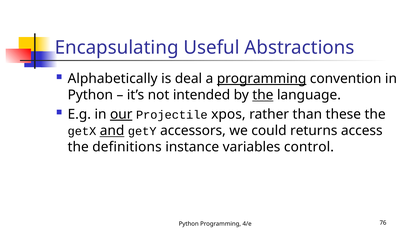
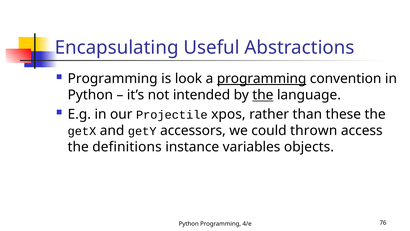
Alphabetically: Alphabetically -> Programming (113, 79)
deal: deal -> look (188, 79)
our underline: present -> none (121, 114)
and underline: present -> none (112, 130)
returns: returns -> thrown (314, 130)
control: control -> objects (309, 147)
